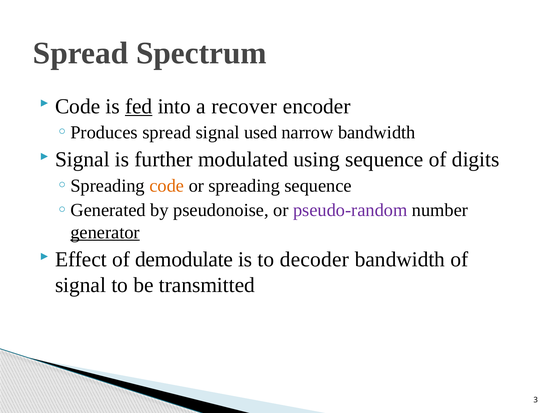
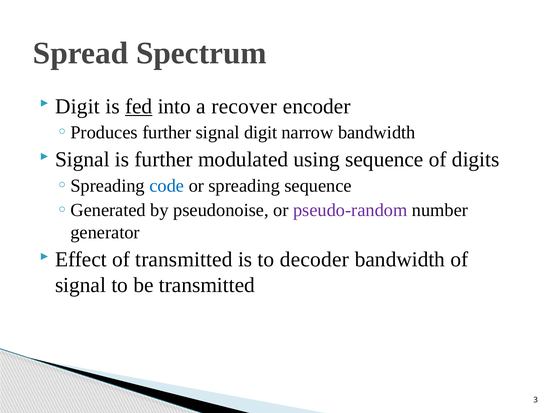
Code: Code -> Digit (78, 106)
spread: spread -> further (167, 133)
signal used: used -> digit (261, 133)
code colour: orange -> blue (167, 186)
generator underline: present -> none (105, 232)
of demodulate: demodulate -> transmitted (184, 260)
